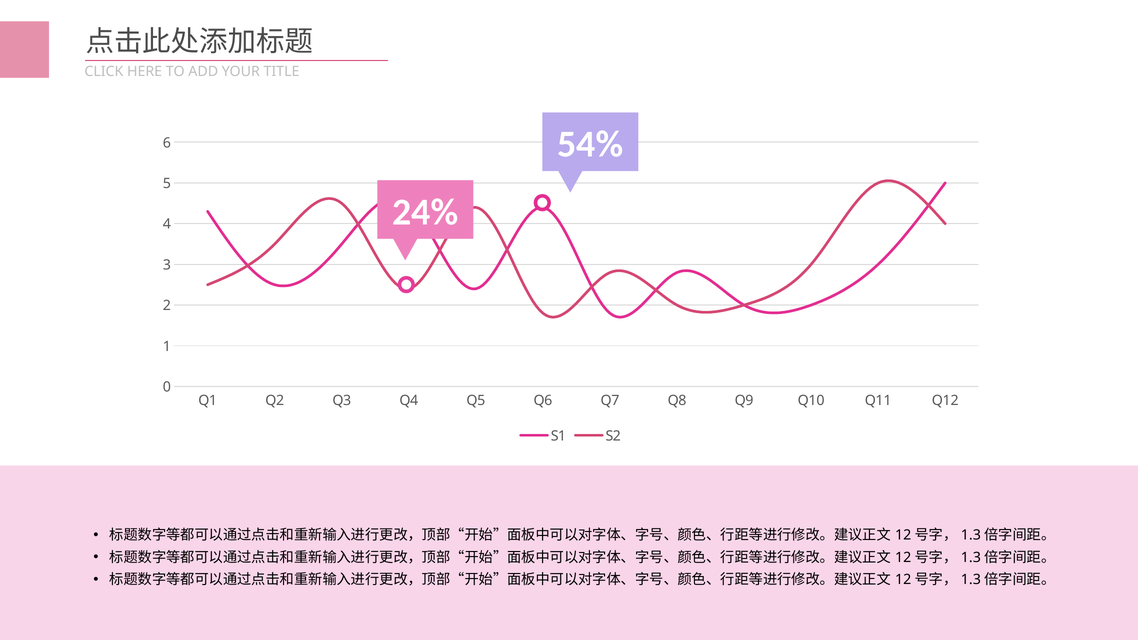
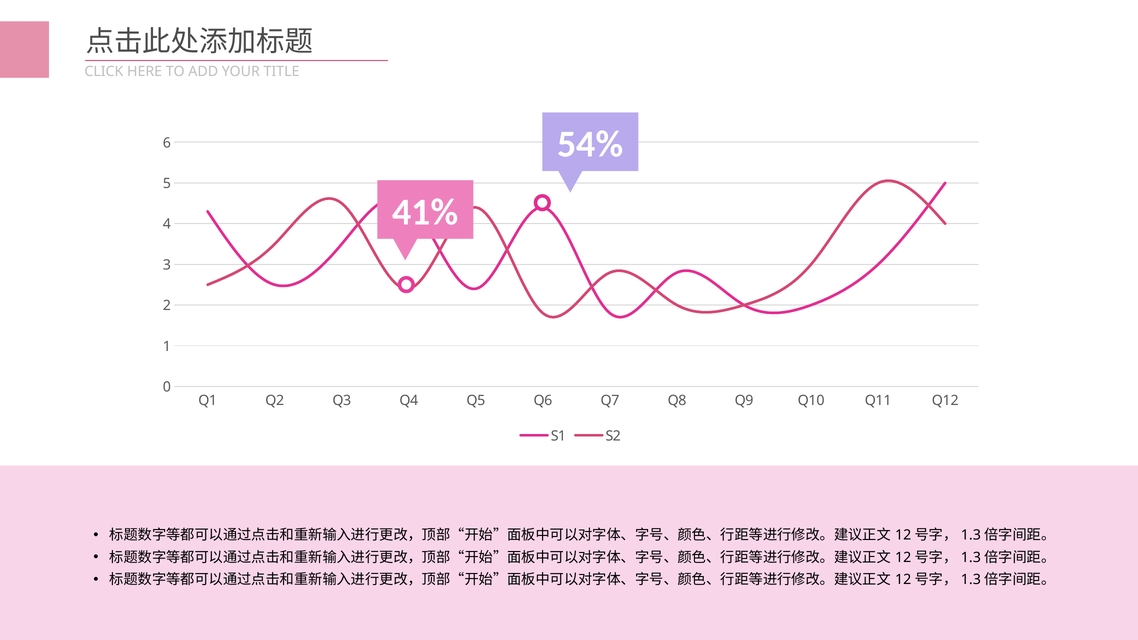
24%: 24% -> 41% (425, 212)
